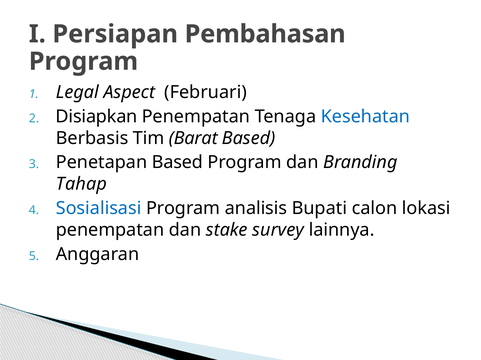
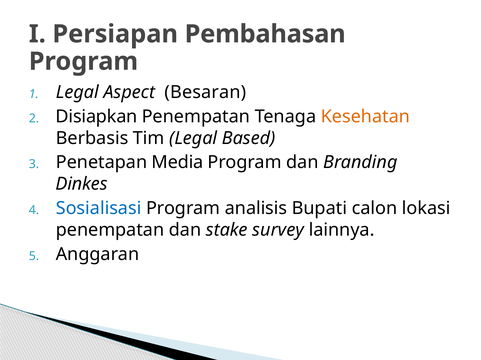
Februari: Februari -> Besaran (205, 92)
Kesehatan colour: blue -> orange (365, 117)
Tim Barat: Barat -> Legal (193, 138)
Penetapan Based: Based -> Media (177, 163)
Tahap: Tahap -> Dinkes (82, 184)
